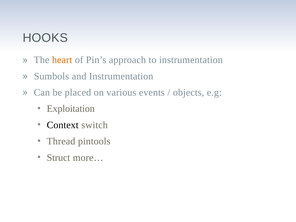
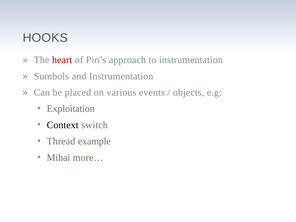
heart colour: orange -> red (62, 60)
pintools: pintools -> example (94, 141)
Struct: Struct -> Mihai (58, 158)
